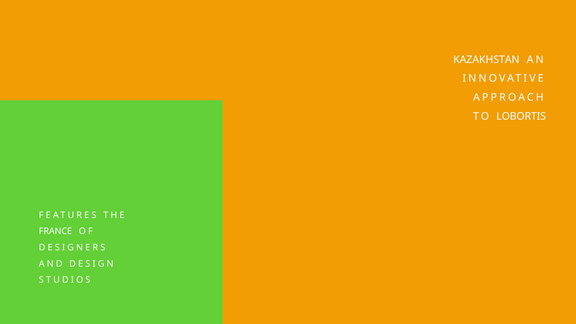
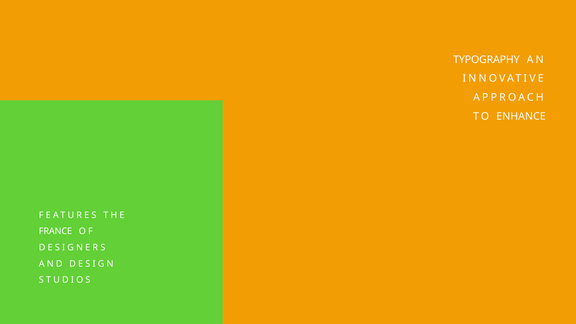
KAZAKHSTAN: KAZAKHSTAN -> TYPOGRAPHY (486, 60)
LOBORTIS: LOBORTIS -> ENHANCE (521, 116)
